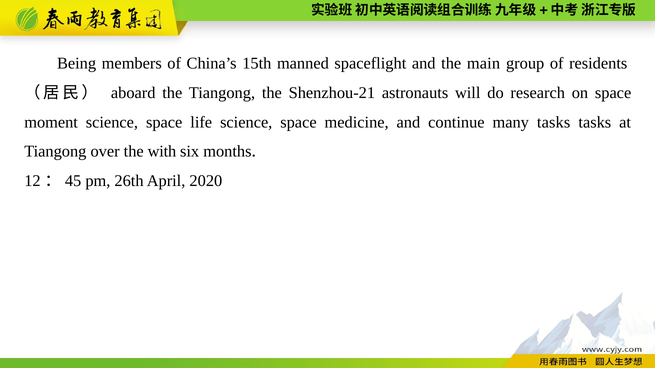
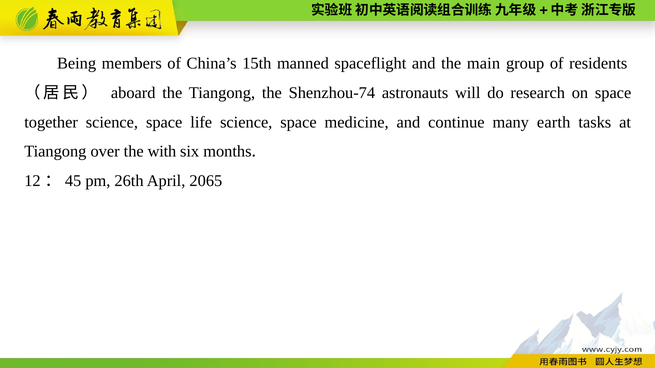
Shenzhou-21: Shenzhou-21 -> Shenzhou-74 (332, 93)
moment: moment -> together (51, 122)
many tasks: tasks -> earth (554, 122)
2020: 2020 -> 2065 (206, 181)
